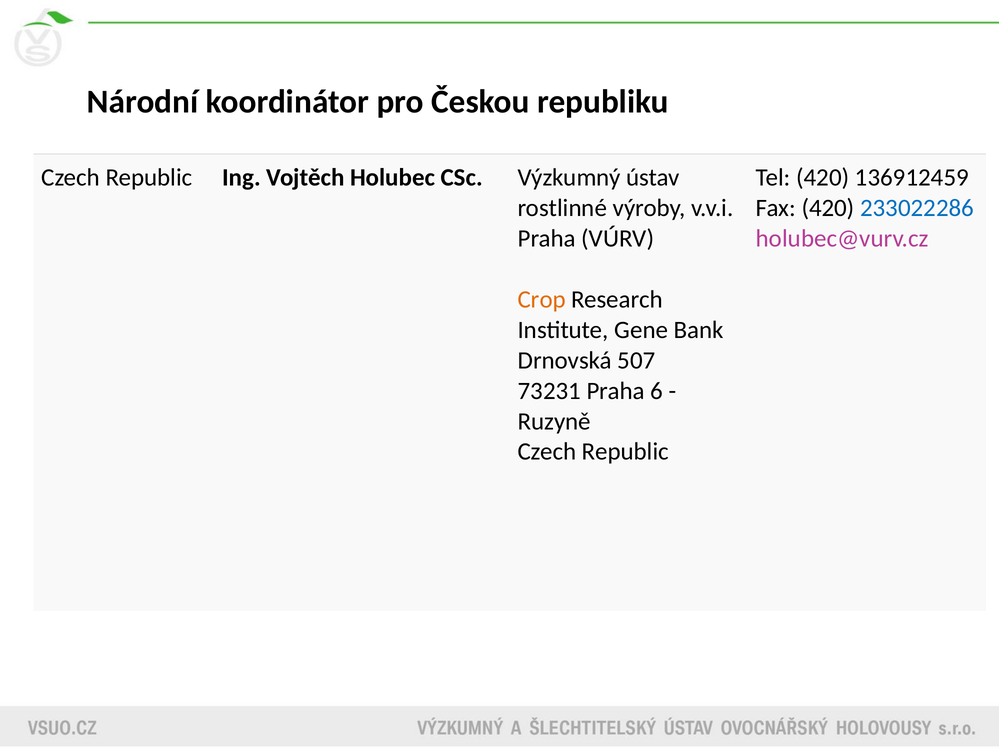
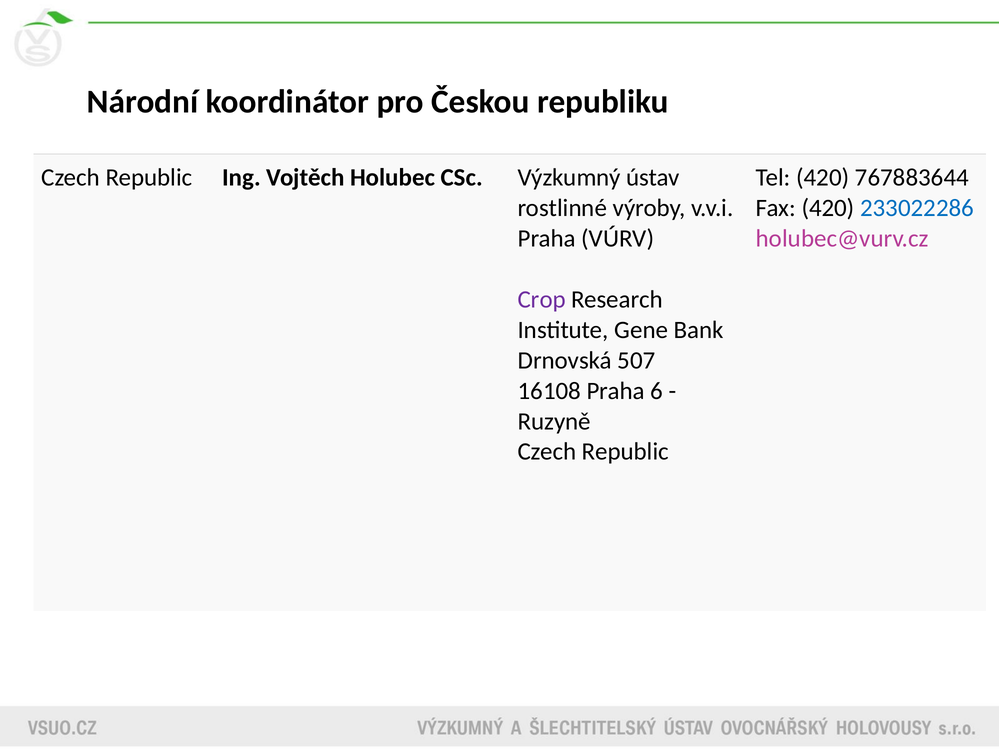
136912459: 136912459 -> 767883644 (912, 178)
Crop colour: orange -> purple (542, 299)
73231: 73231 -> 16108 (549, 391)
